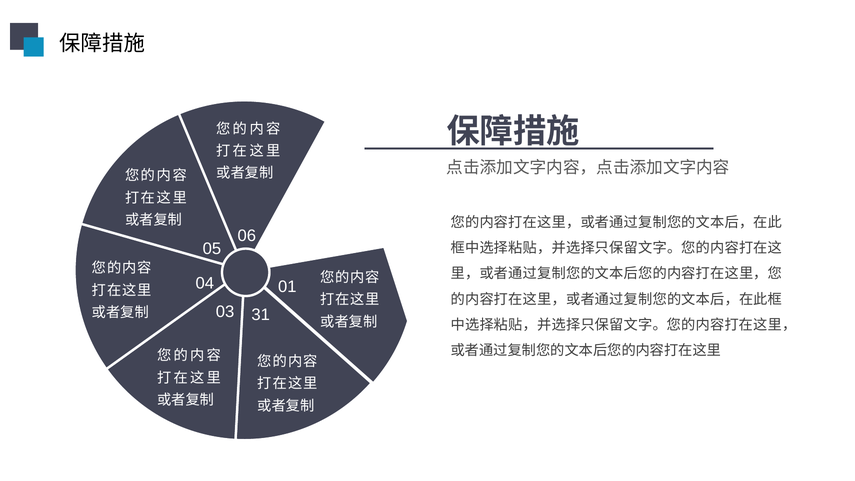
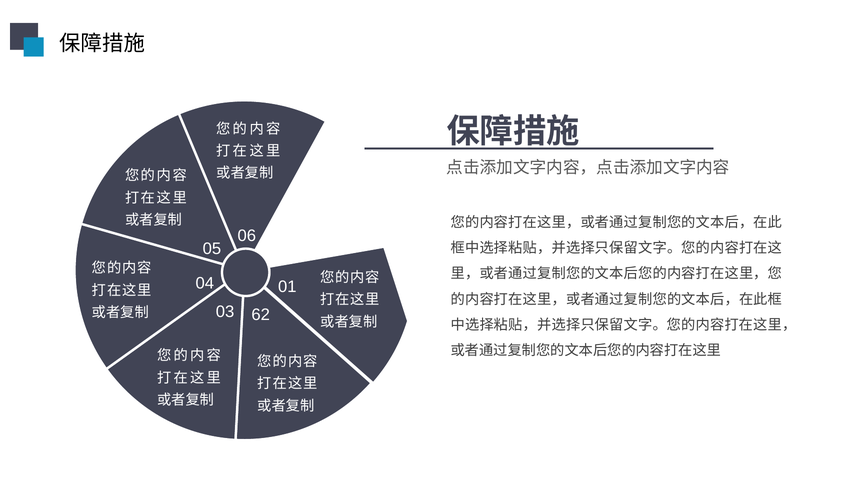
31: 31 -> 62 (261, 315)
